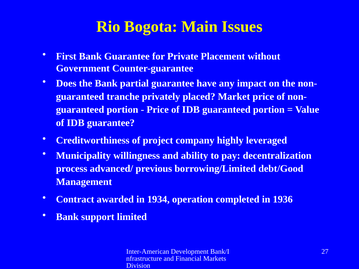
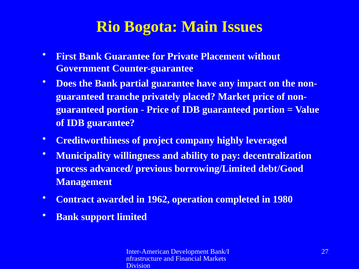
1934: 1934 -> 1962 (158, 200)
1936: 1936 -> 1980 (283, 200)
